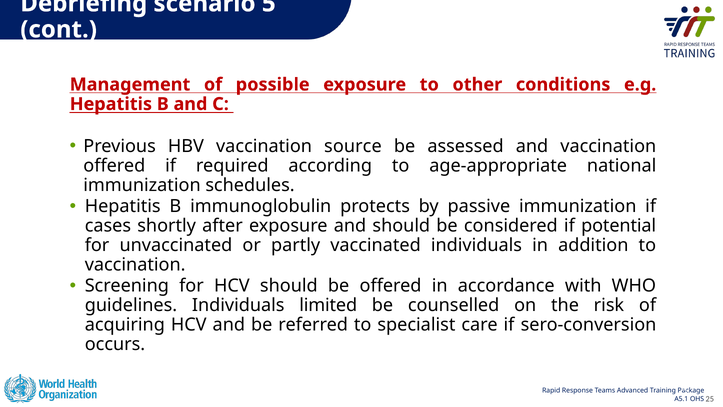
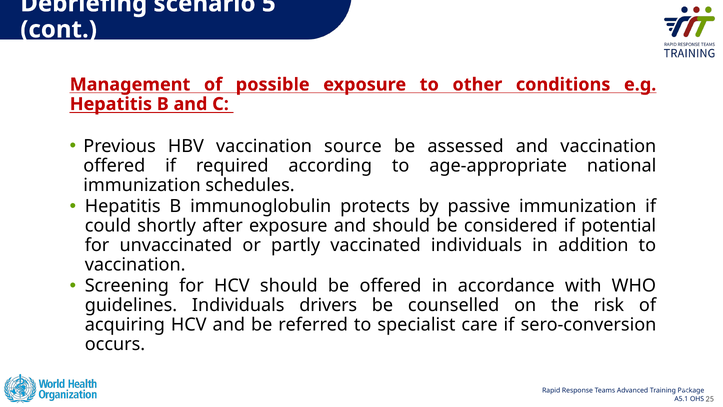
cases: cases -> could (108, 226)
limited: limited -> drivers (328, 305)
